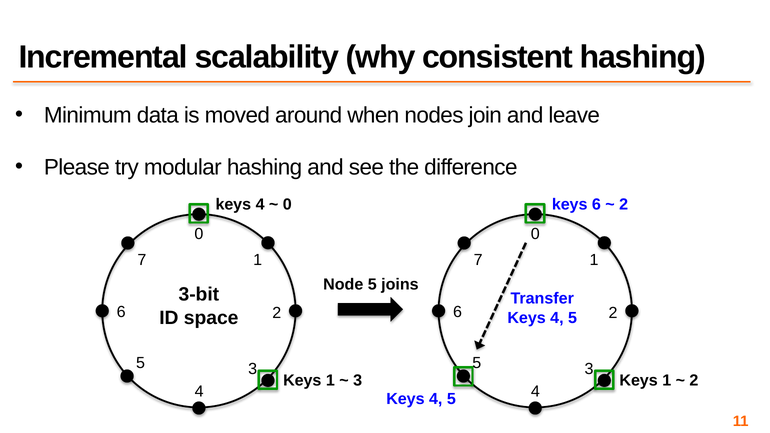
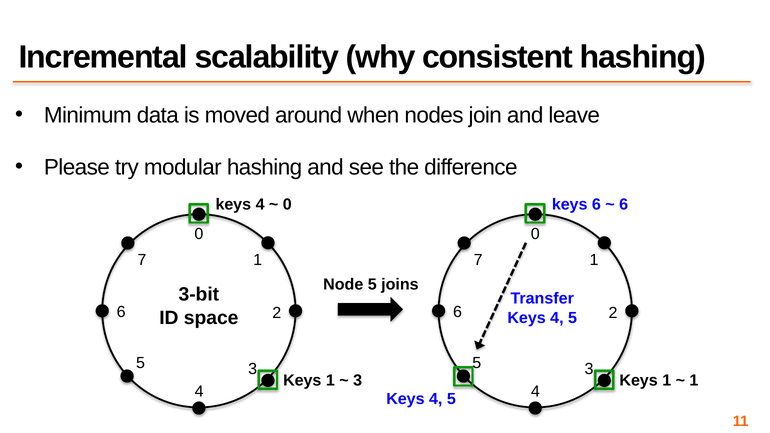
2: 2 -> 6 (624, 204)
2: 2 -> 1 (694, 381)
